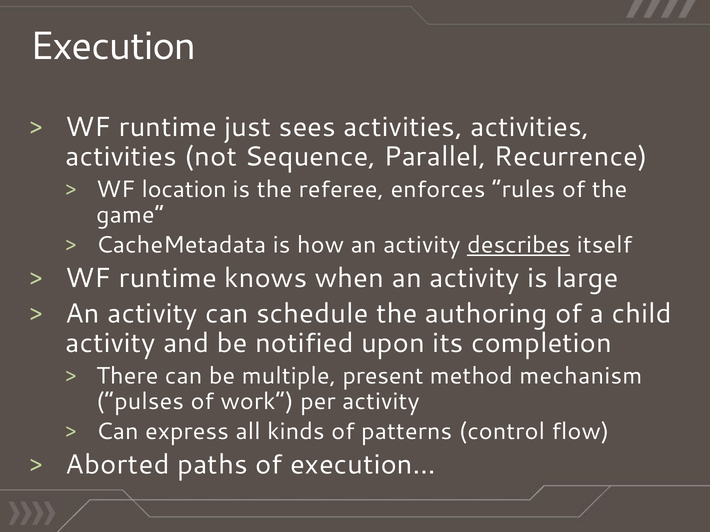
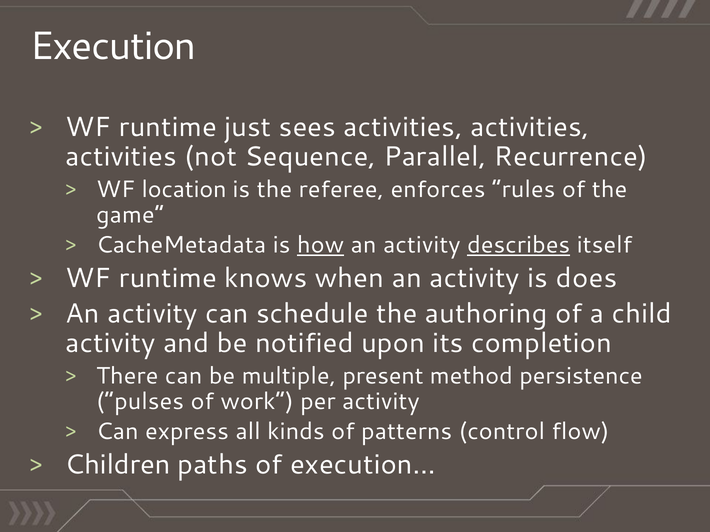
how underline: none -> present (321, 245)
large: large -> does (587, 278)
mechanism: mechanism -> persistence (581, 376)
Aborted: Aborted -> Children (118, 465)
